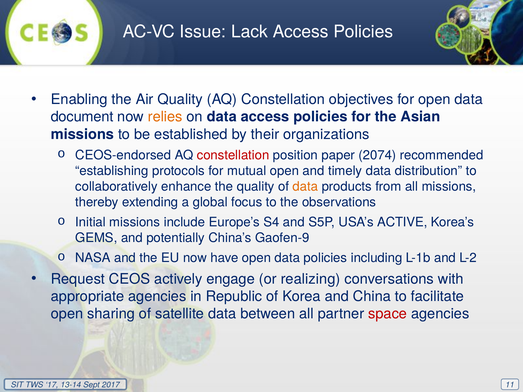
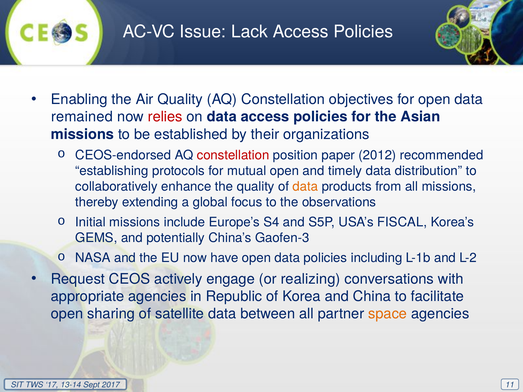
document: document -> remained (82, 117)
relies colour: orange -> red (165, 117)
2074: 2074 -> 2012 (377, 155)
ACTIVE: ACTIVE -> FISCAL (402, 222)
Gaofen-9: Gaofen-9 -> Gaofen-3 (282, 238)
space colour: red -> orange (388, 314)
